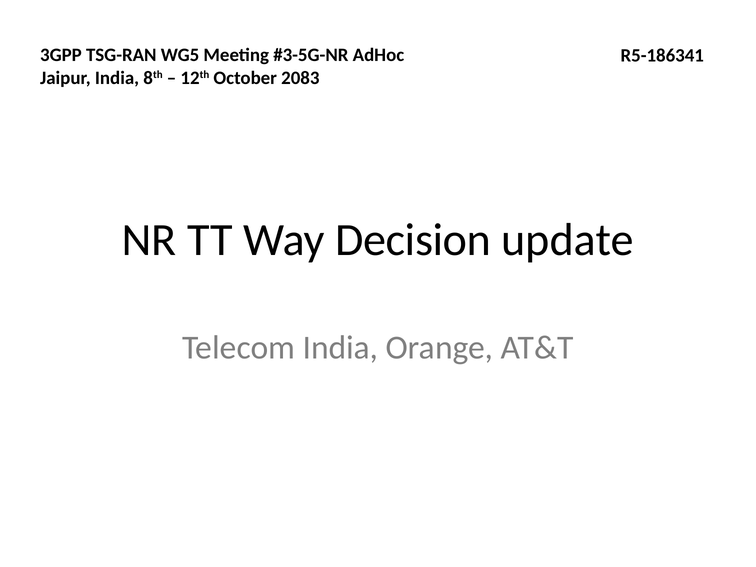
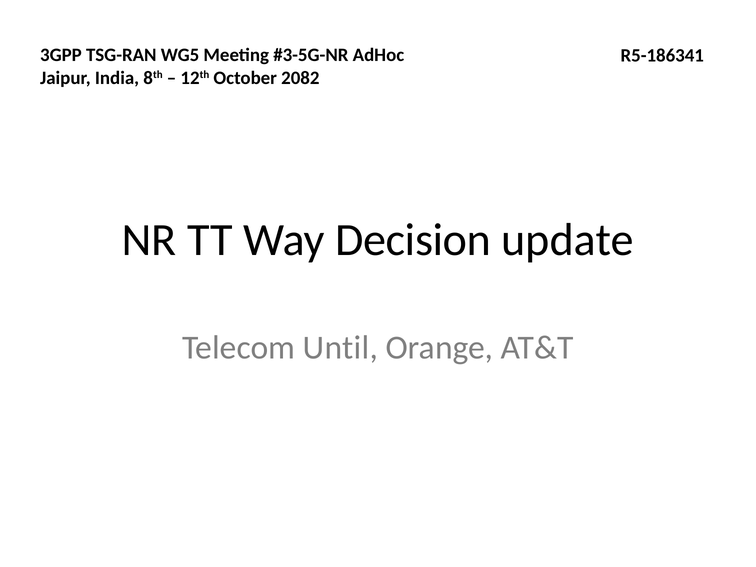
2083: 2083 -> 2082 (300, 78)
Telecom India: India -> Until (340, 348)
